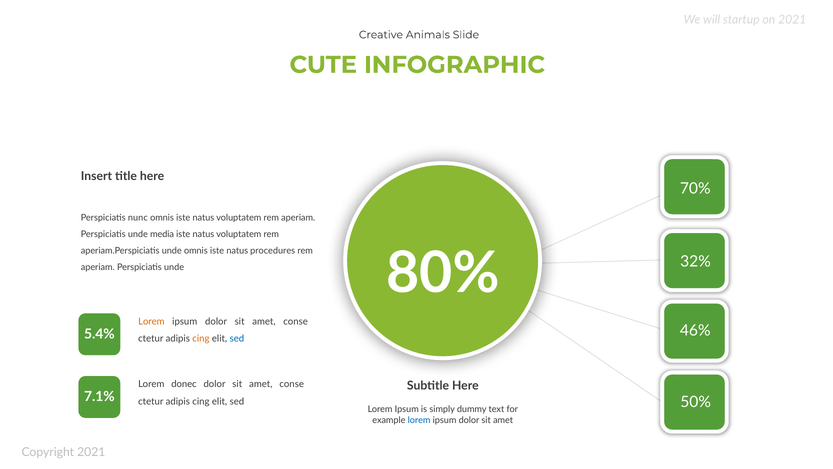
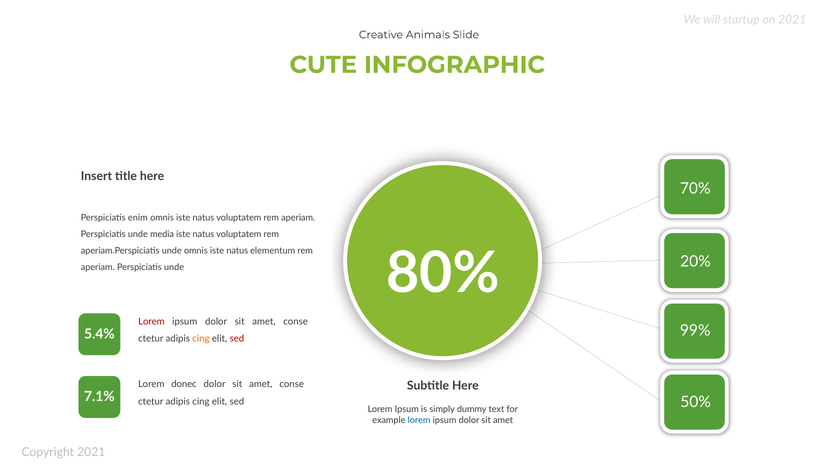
nunc: nunc -> enim (138, 218)
procedures: procedures -> elementum (273, 250)
32%: 32% -> 20% (695, 261)
Lorem colour: orange -> red (151, 321)
46%: 46% -> 99% (695, 330)
sed colour: blue -> red (237, 338)
